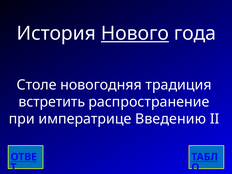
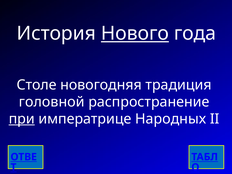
встретить: встретить -> головной (52, 102)
при underline: none -> present (22, 119)
Введению: Введению -> Народных (171, 119)
